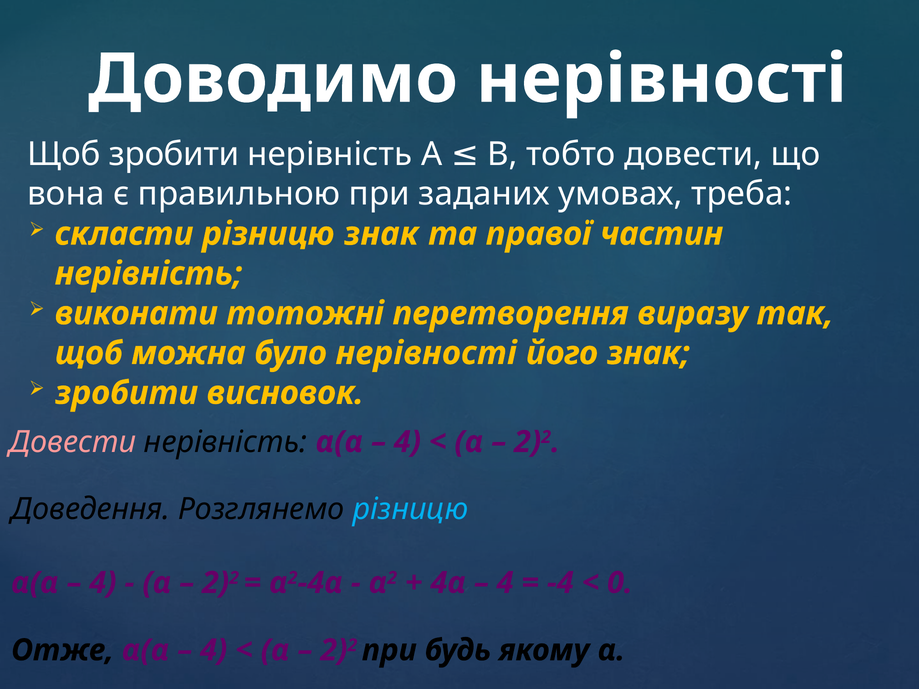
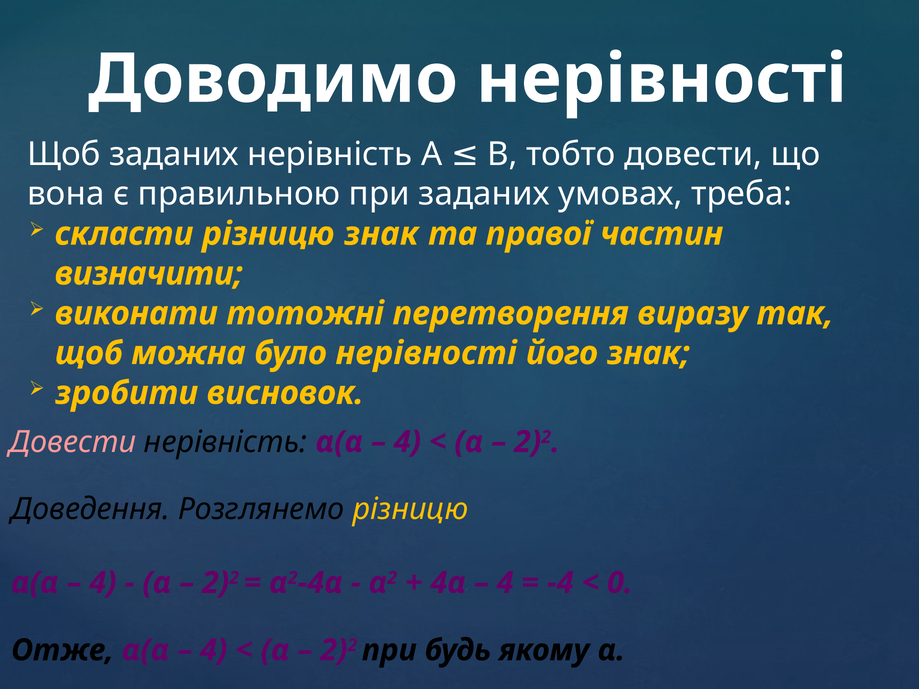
Щоб зробити: зробити -> заданих (174, 154)
нерівність: нерівність -> визначити (149, 274)
різницю colour: light blue -> yellow (410, 509)
